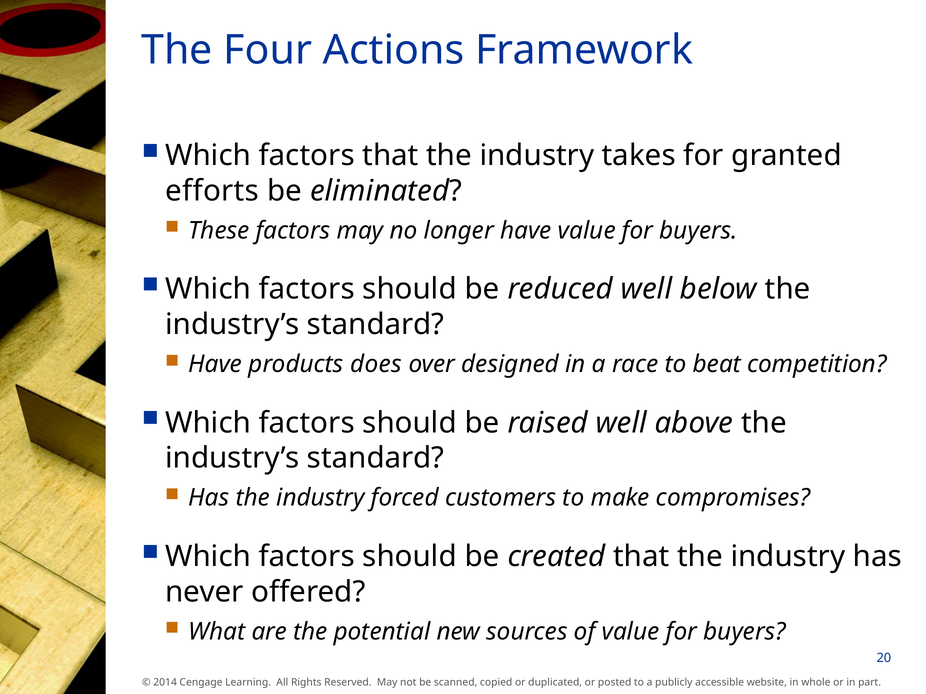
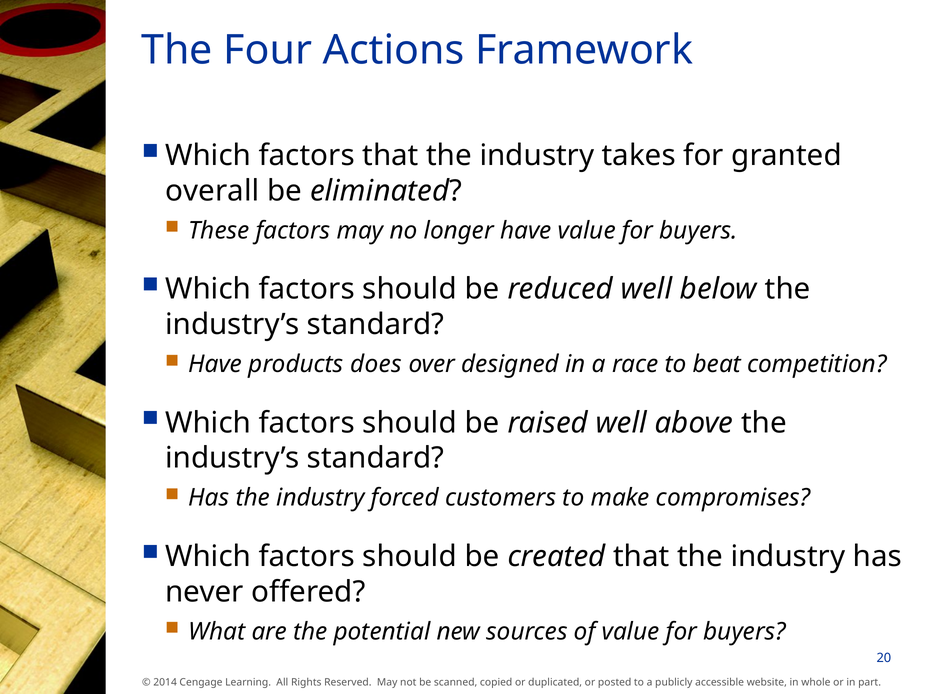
efforts: efforts -> overall (212, 191)
